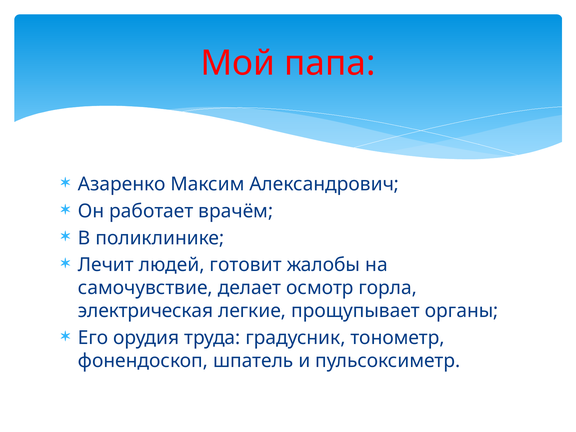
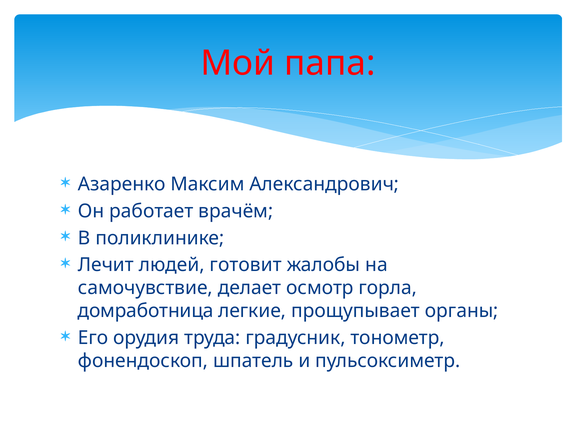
электрическая: электрическая -> домработница (146, 311)
